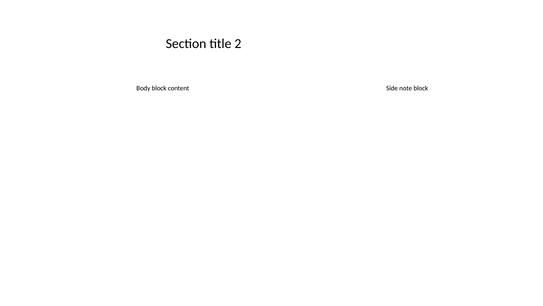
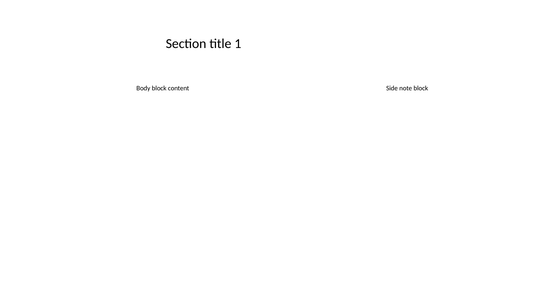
2: 2 -> 1 (238, 44)
